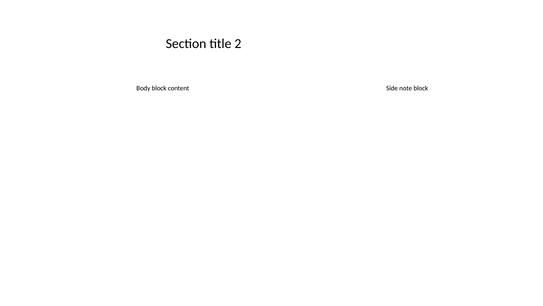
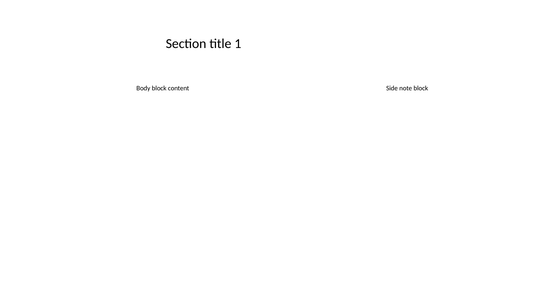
2: 2 -> 1 (238, 44)
